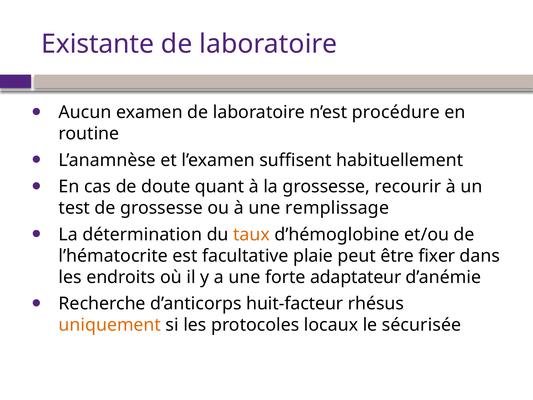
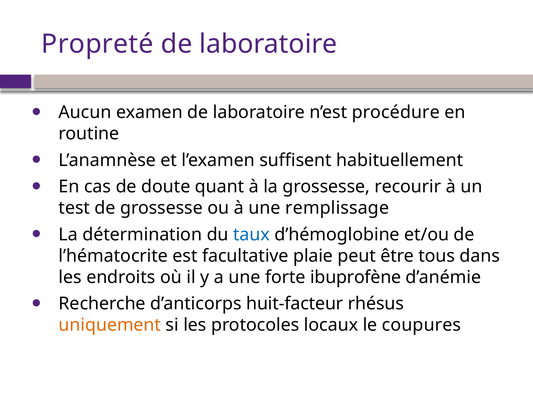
Existante: Existante -> Propreté (97, 44)
taux colour: orange -> blue (252, 234)
fixer: fixer -> tous (437, 256)
adaptateur: adaptateur -> ibuprofène (356, 277)
sécurisée: sécurisée -> coupures (421, 325)
